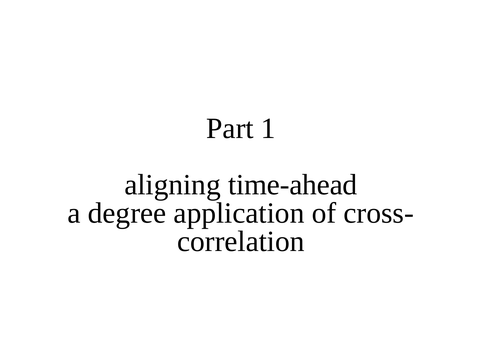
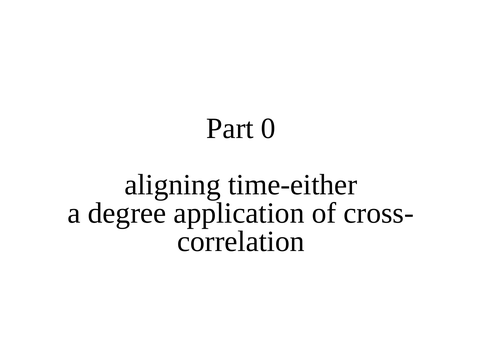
1: 1 -> 0 (268, 129)
time-ahead: time-ahead -> time-either (293, 185)
